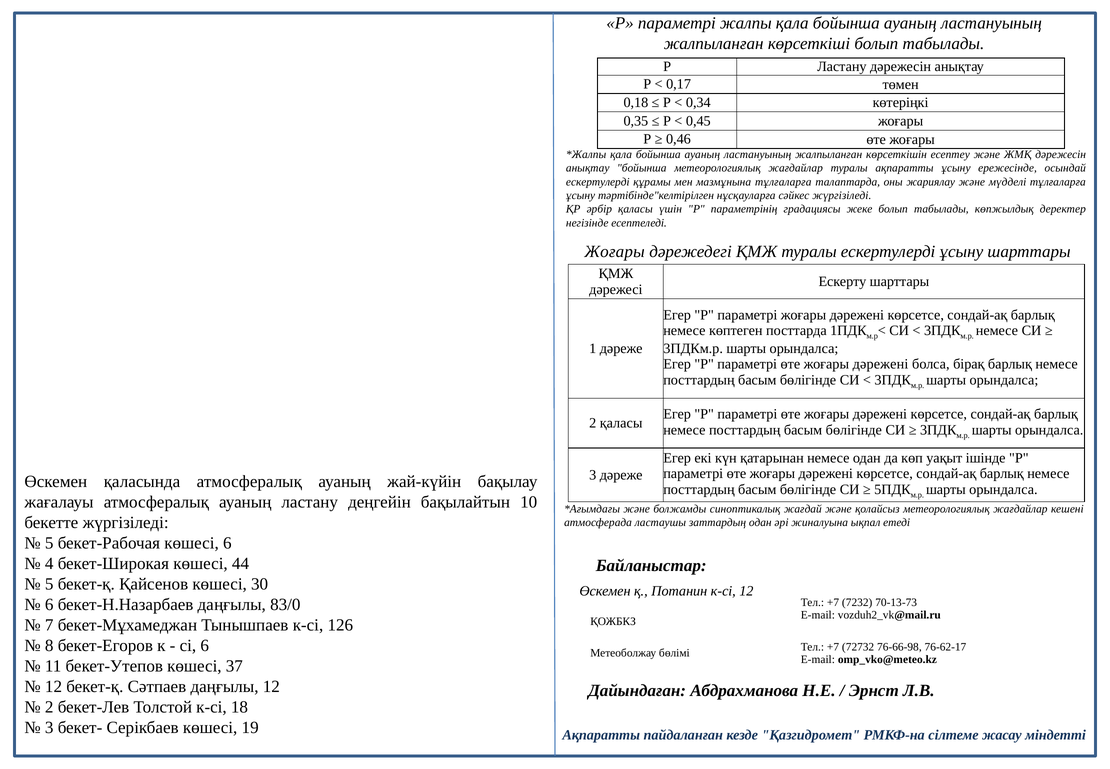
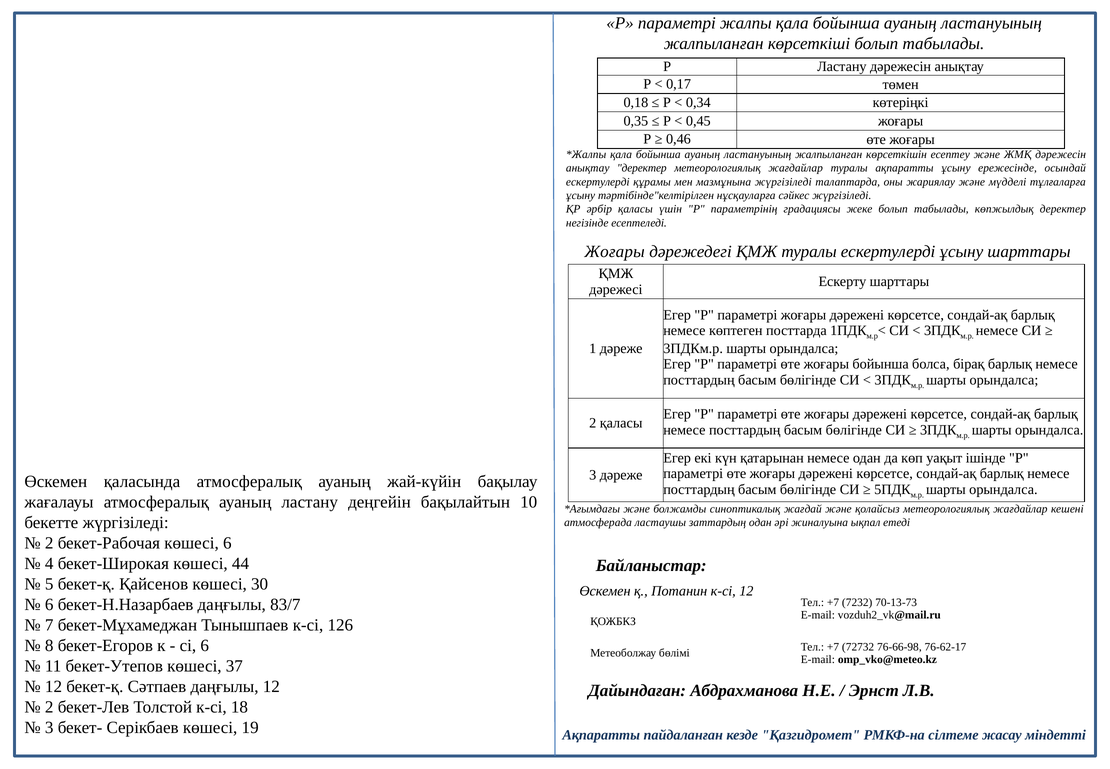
анықтау бойынша: бойынша -> деректер (642, 168)
мазмұнына тұлғаларға: тұлғаларға -> жүргізіледі (783, 182)
дәрежені: дәрежені -> бойынша (881, 364)
5: 5 -> 2 (49, 543)
83/0: 83/0 -> 83/7 (285, 604)
